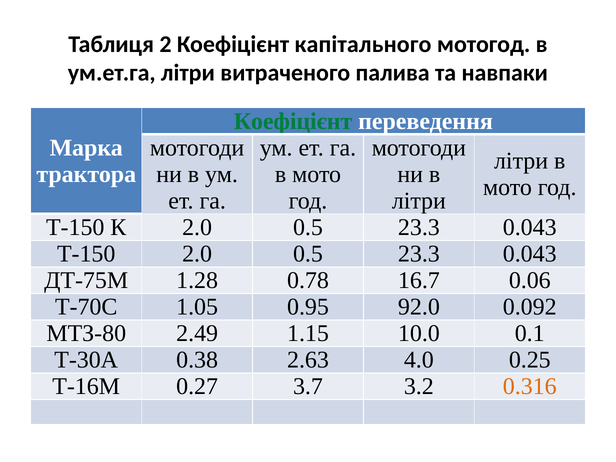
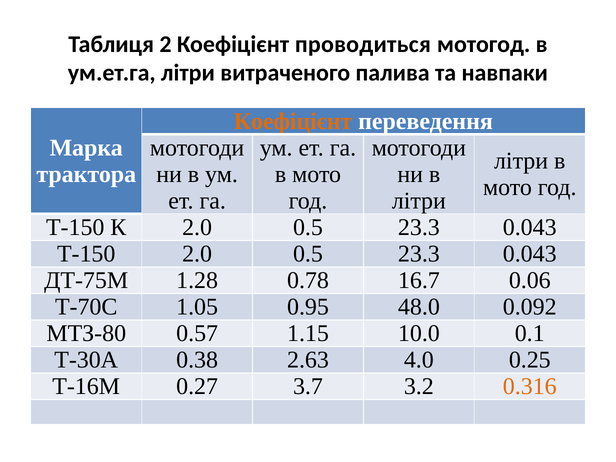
капітального: капітального -> проводиться (363, 44)
Коефіцієнт colour: green -> orange (293, 121)
92.0: 92.0 -> 48.0 (419, 307)
2.49: 2.49 -> 0.57 (197, 333)
